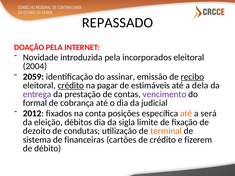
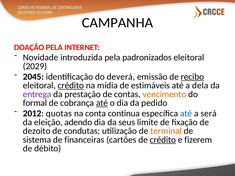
REPASSADO: REPASSADO -> CAMPANHA (117, 23)
incorporados: incorporados -> padronizados (147, 58)
2004: 2004 -> 2029 (35, 66)
2059: 2059 -> 2045 (33, 77)
assinar: assinar -> deverá (121, 77)
pagar: pagar -> mídia (107, 86)
vencimento colour: purple -> orange (164, 94)
até underline: none -> present (102, 103)
judicial: judicial -> pedido (154, 103)
fixados: fixados -> quotas (59, 114)
posições: posições -> continua (124, 114)
até colour: orange -> blue (186, 114)
débitos: débitos -> adendo (78, 122)
sigla: sigla -> seus (127, 122)
crédito underline: none -> present (163, 140)
